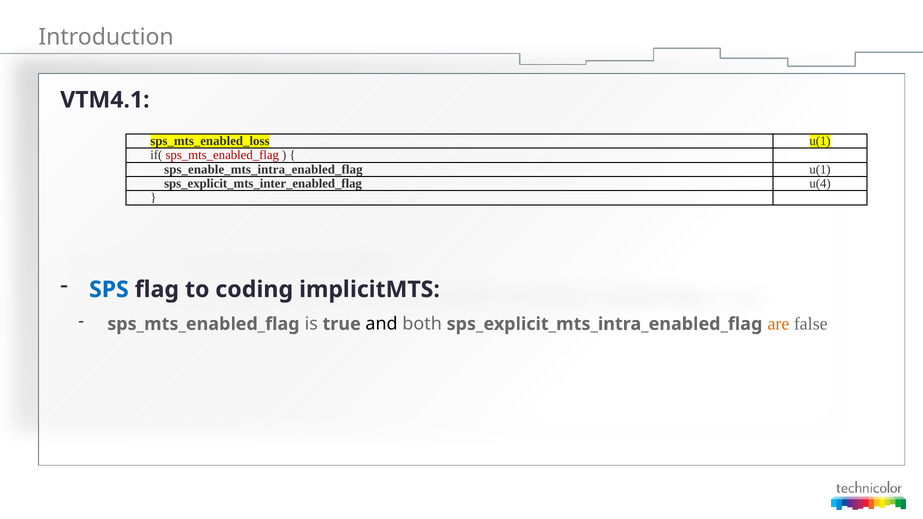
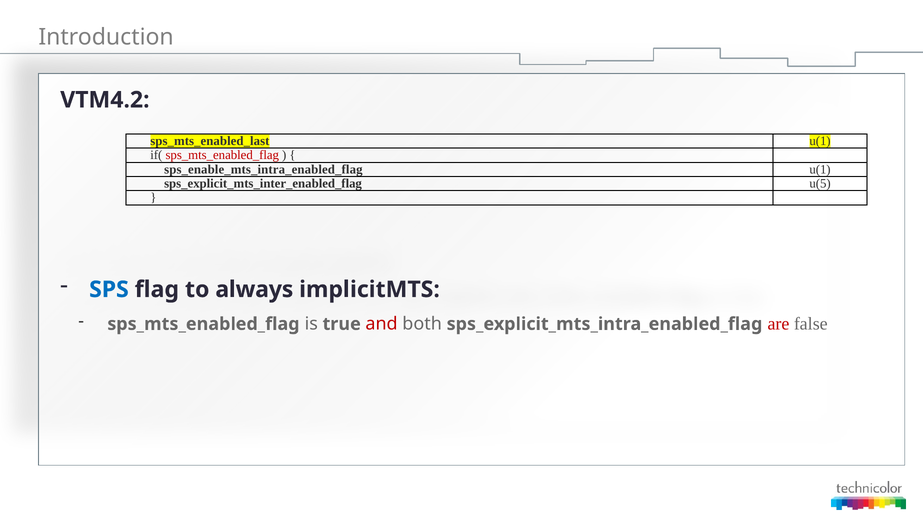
VTM4.1: VTM4.1 -> VTM4.2 (105, 100)
sps_mts_enabled_loss: sps_mts_enabled_loss -> sps_mts_enabled_last (210, 141)
u(4: u(4 -> u(5 (820, 184)
coding: coding -> always (254, 290)
and colour: black -> red (382, 324)
are colour: orange -> red (778, 324)
